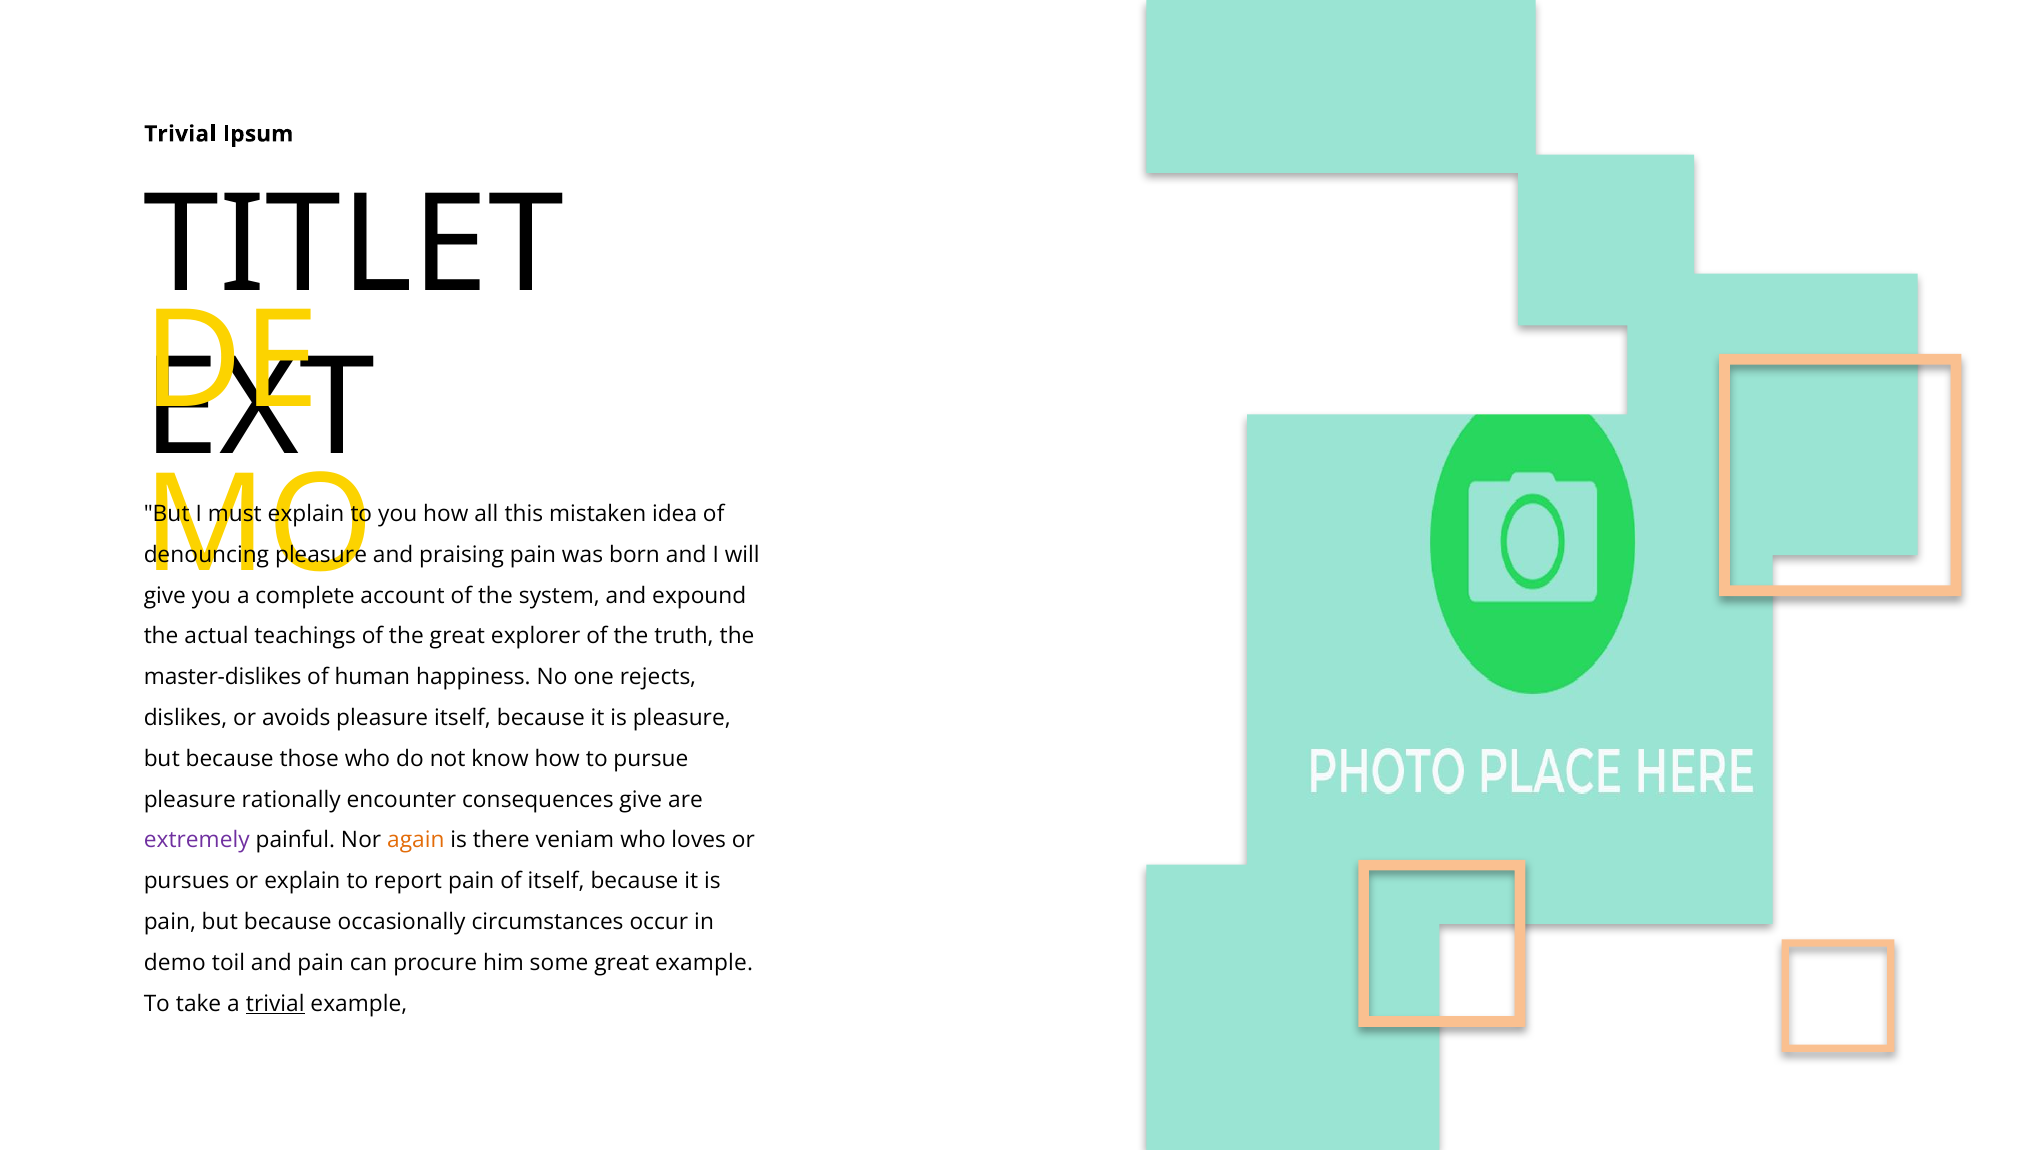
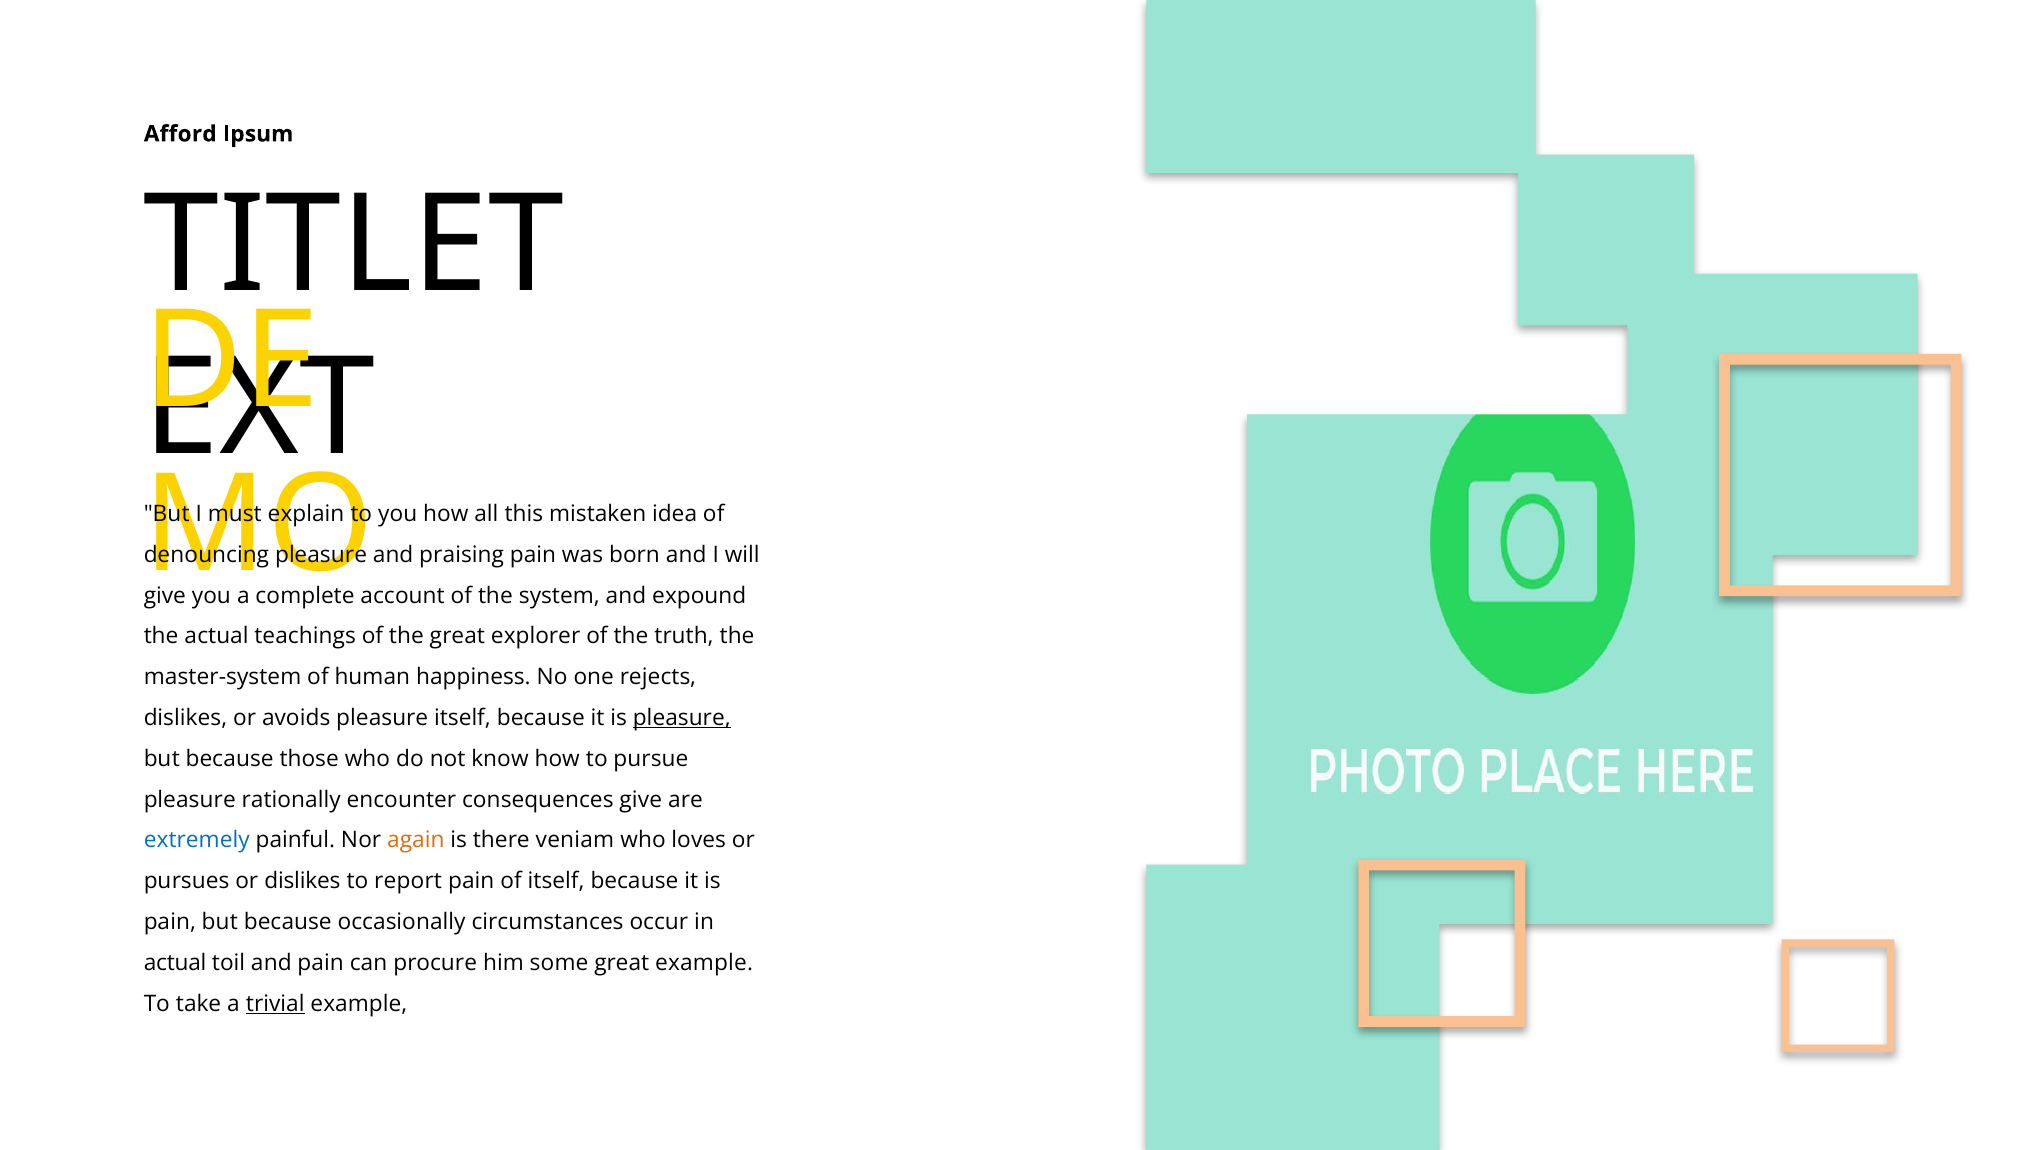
Trivial: Trivial -> Afford (180, 134)
master-dislikes: master-dislikes -> master-system (223, 677)
pleasure underline: none -> present (682, 718)
extremely colour: purple -> blue (197, 840)
or explain: explain -> dislikes (302, 881)
demo: demo -> actual (175, 963)
